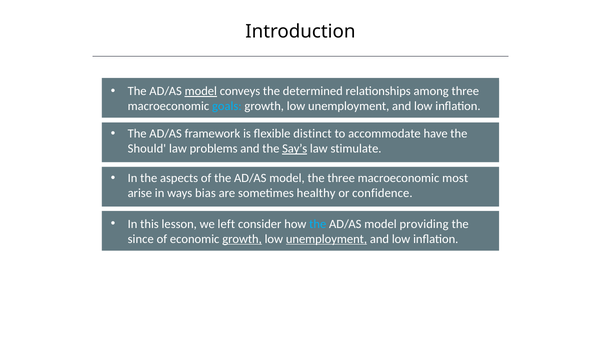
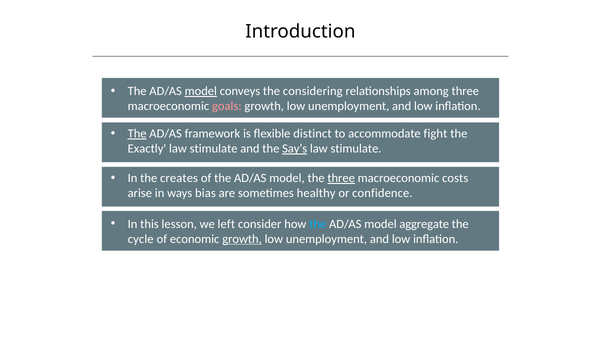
determined: determined -> considering (313, 91)
goals colour: light blue -> pink (227, 106)
The underline: none -> present (137, 134)
have: have -> fight (435, 134)
Should: Should -> Exactly (147, 149)
problems: problems -> stimulate (214, 149)
aspects: aspects -> creates (179, 178)
three underline: none -> present (341, 178)
most: most -> costs (455, 178)
providing: providing -> aggregate (424, 224)
since: since -> cycle (141, 239)
unemployment underline: present -> none (326, 239)
